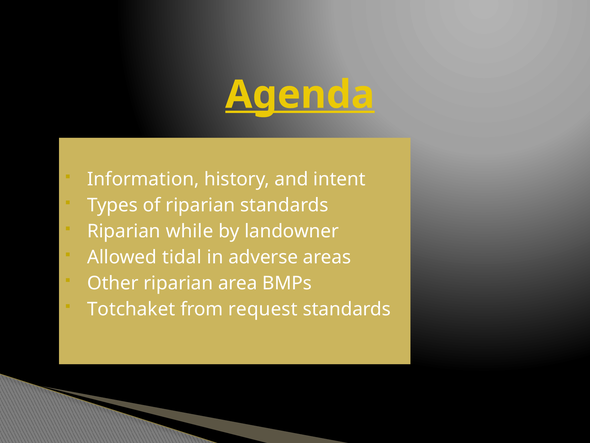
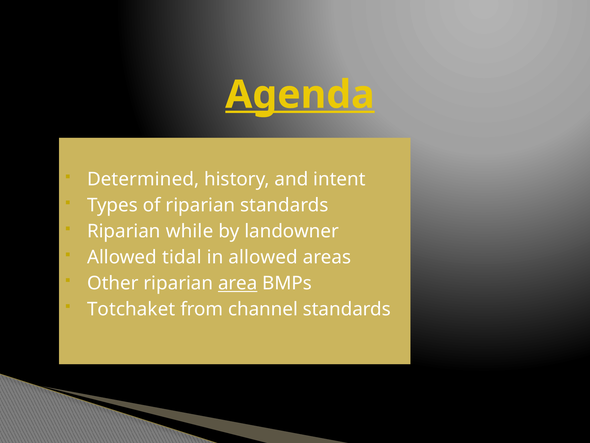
Information: Information -> Determined (143, 179)
in adverse: adverse -> allowed (263, 257)
area underline: none -> present (238, 283)
request: request -> channel (263, 309)
